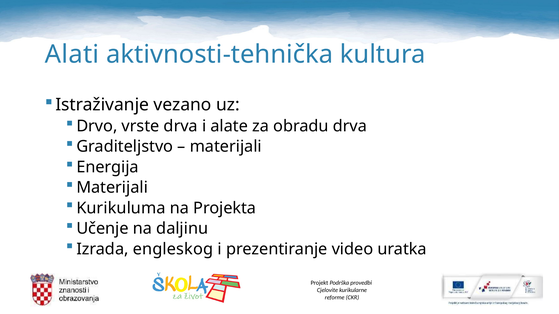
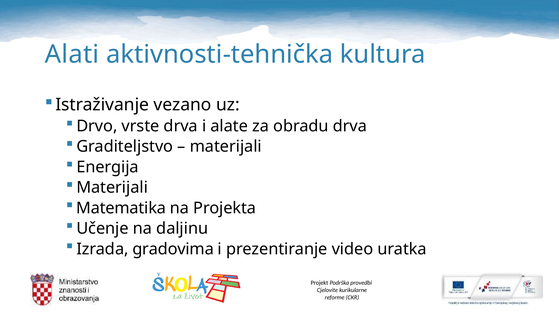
Kurikuluma: Kurikuluma -> Matematika (121, 208)
engleskog: engleskog -> gradovima (173, 249)
